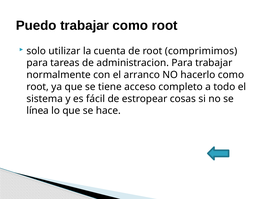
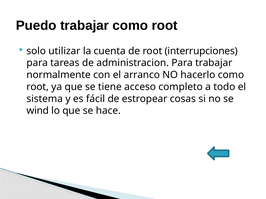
comprimimos: comprimimos -> interrupciones (201, 51)
línea: línea -> wind (38, 111)
